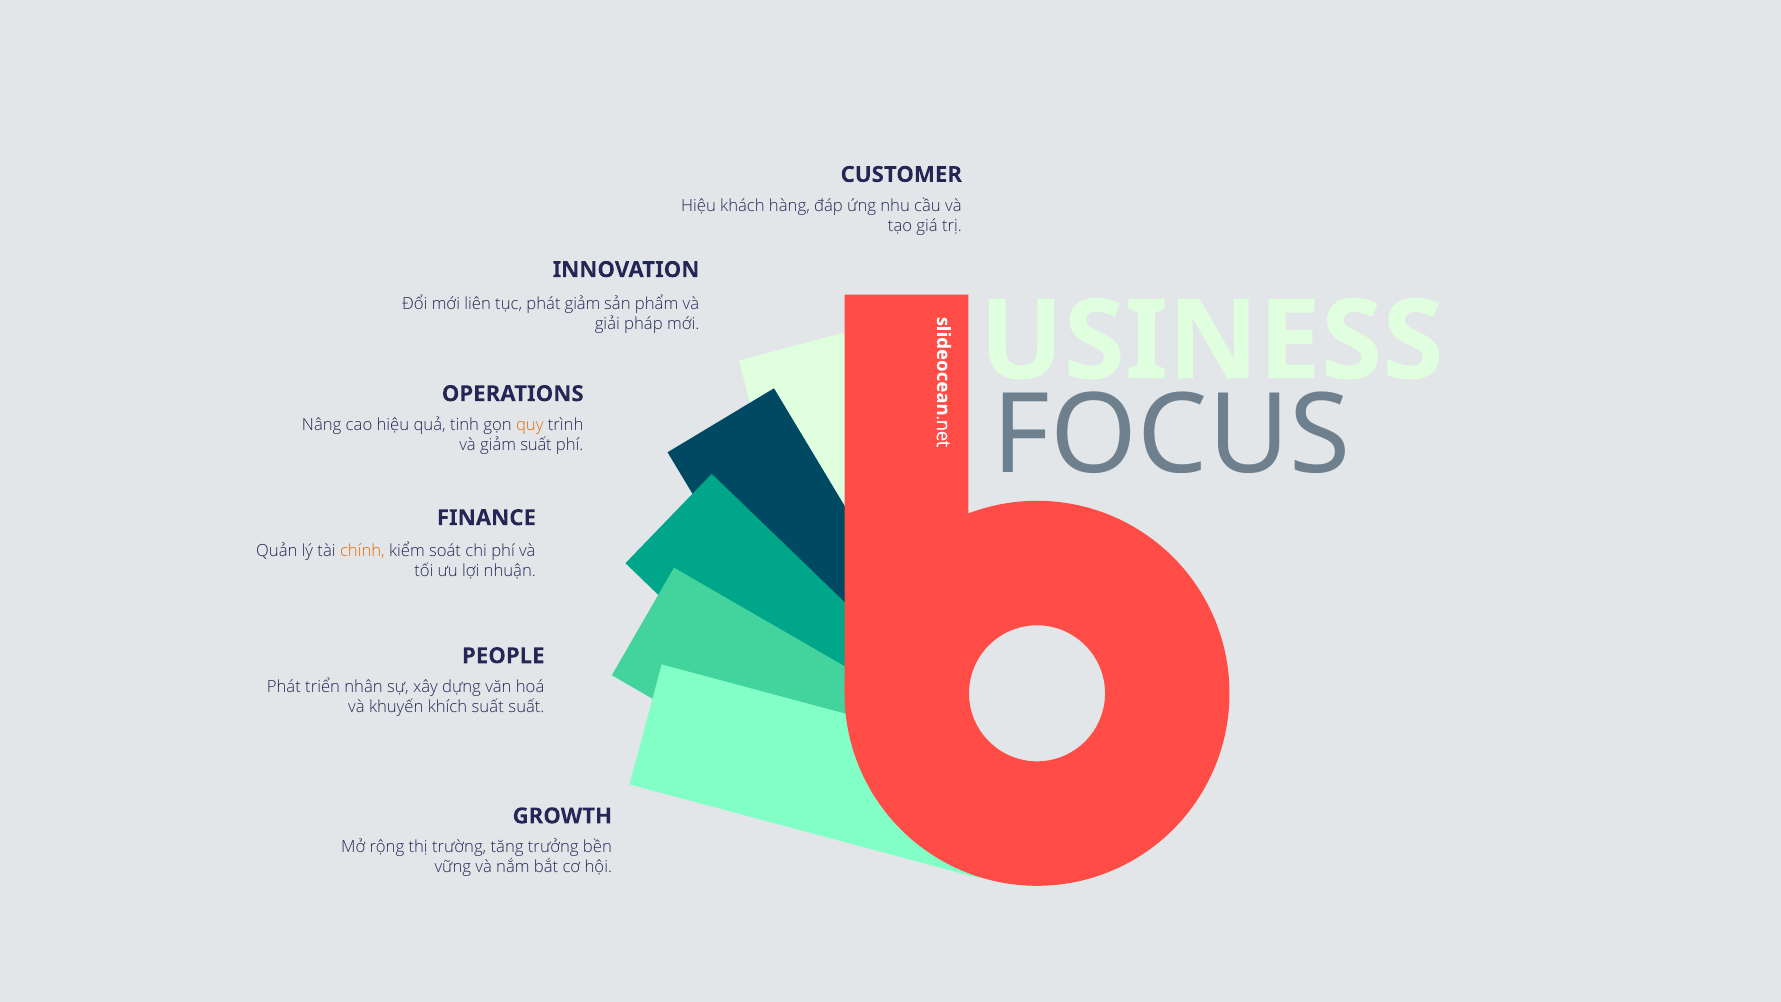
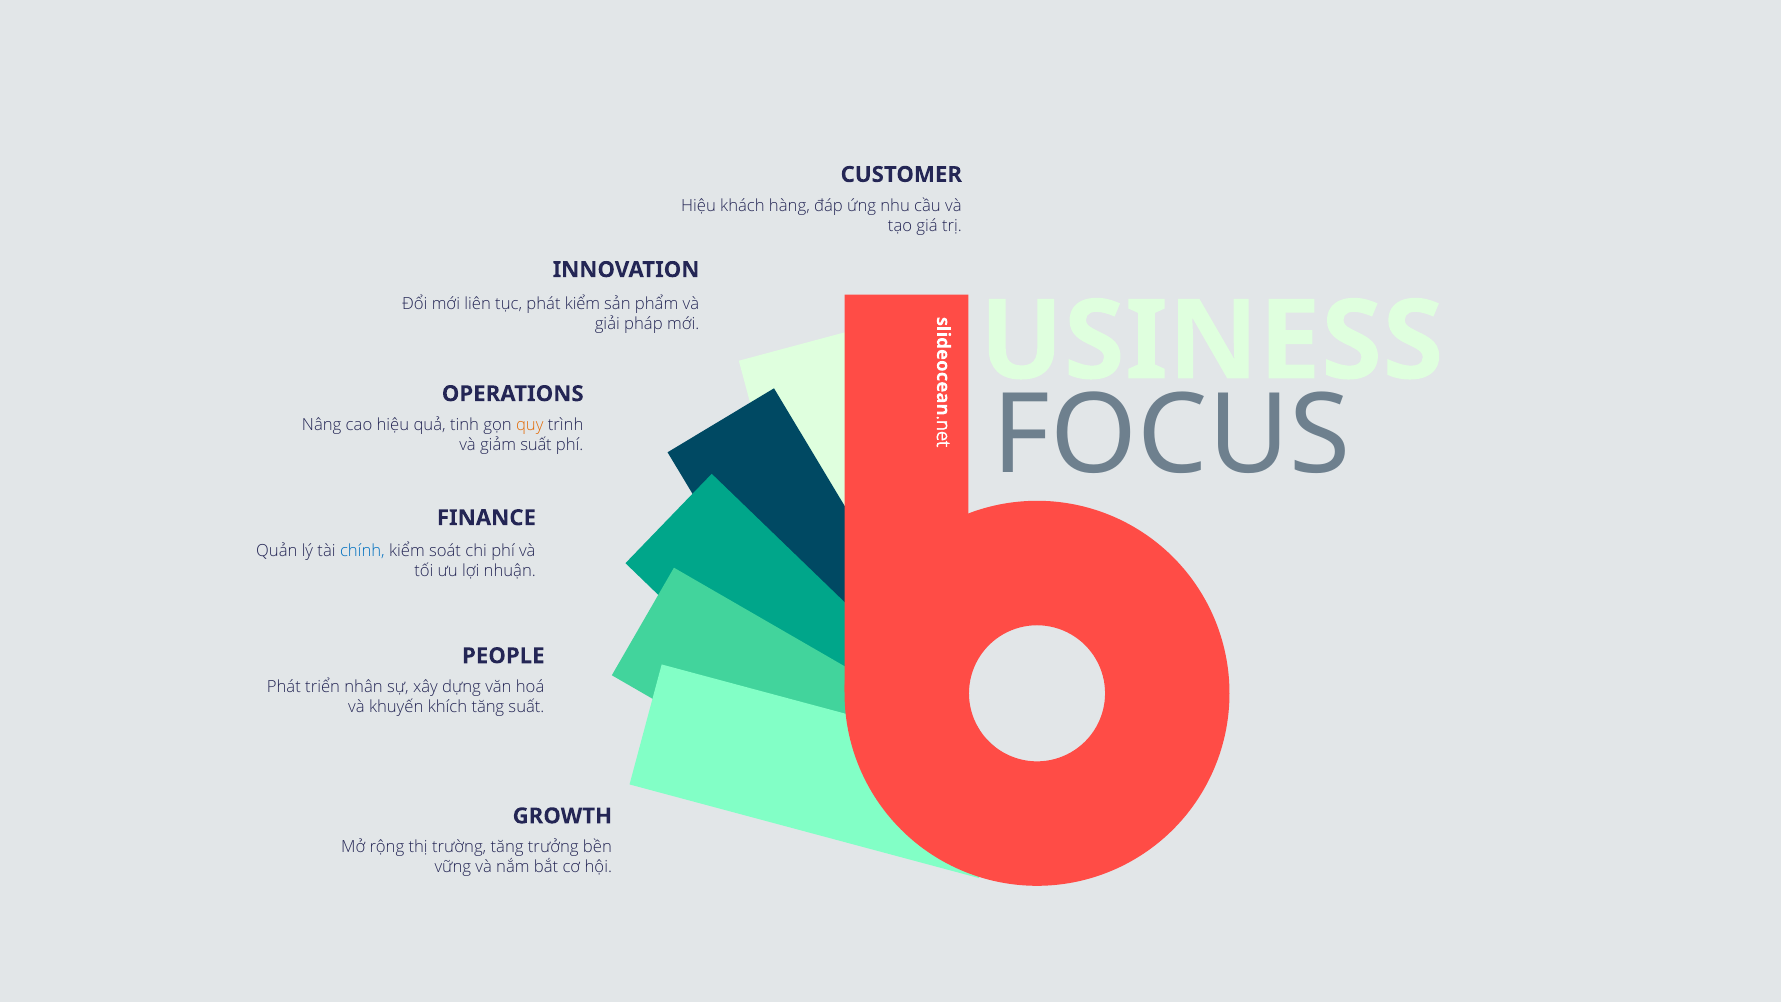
phát giảm: giảm -> kiểm (582, 304)
chính colour: orange -> blue (362, 551)
khích suất: suất -> tăng (488, 707)
